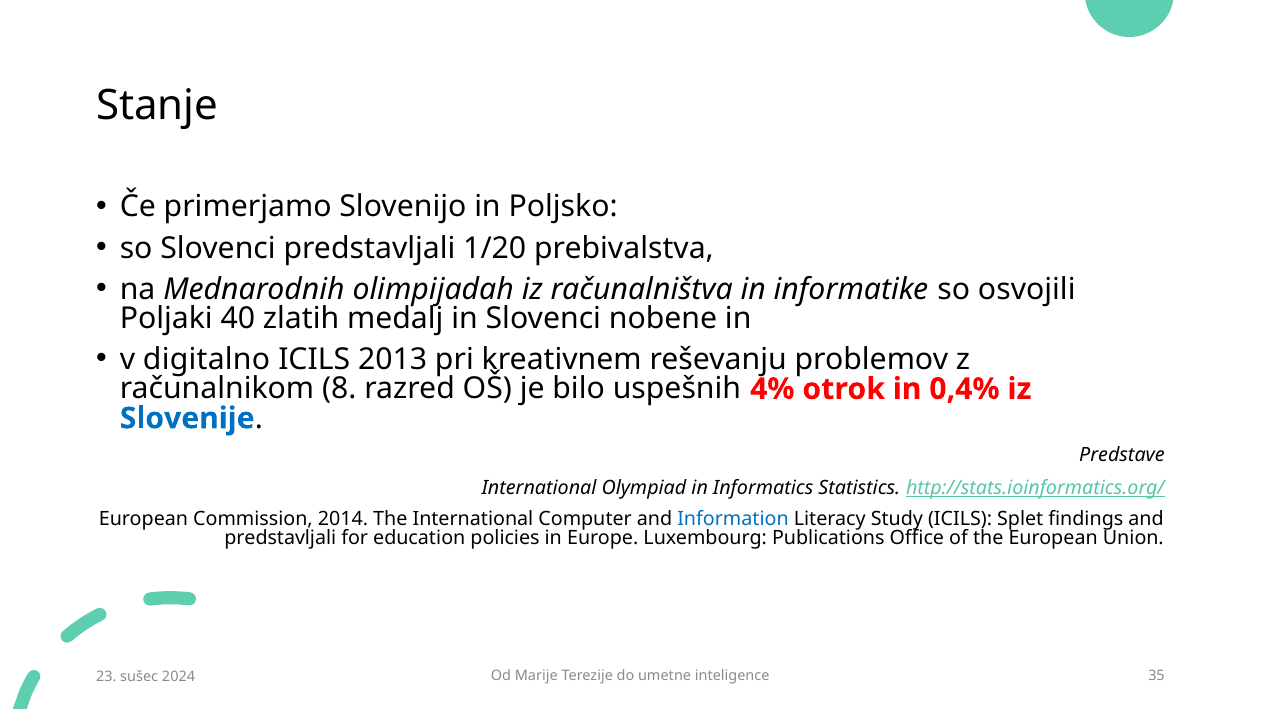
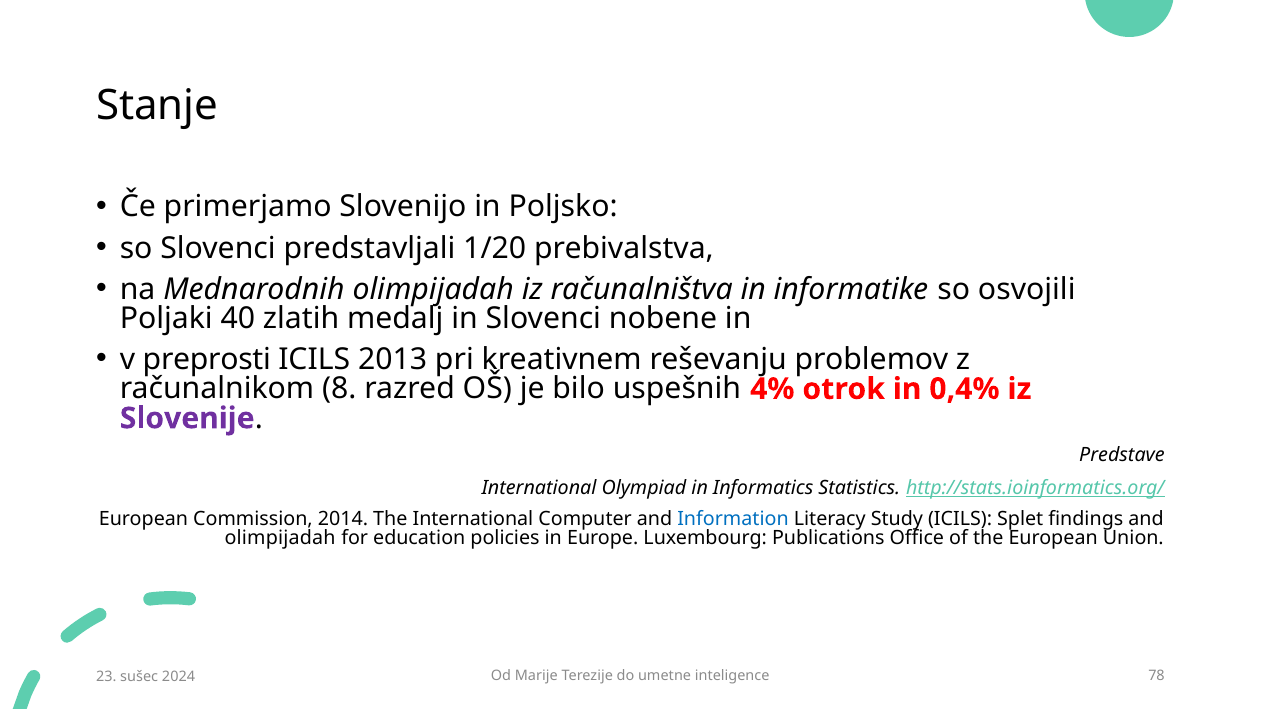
digitalno: digitalno -> preprosti (207, 360)
Slovenije colour: blue -> purple (187, 419)
predstavljali: predstavljali -> olimpijadah (280, 539)
35: 35 -> 78 (1157, 676)
